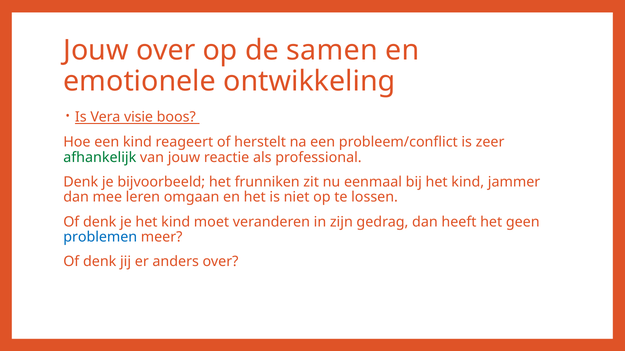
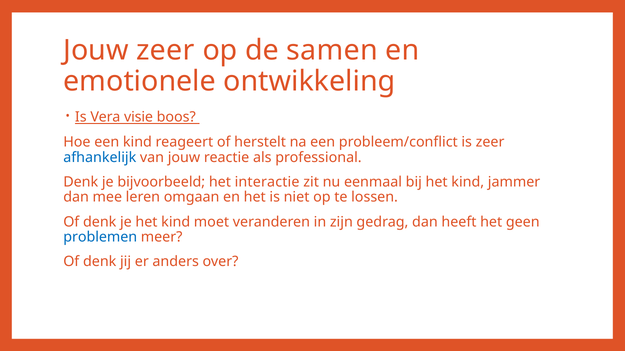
Jouw over: over -> zeer (165, 50)
afhankelijk colour: green -> blue (100, 158)
frunniken: frunniken -> interactie (267, 182)
